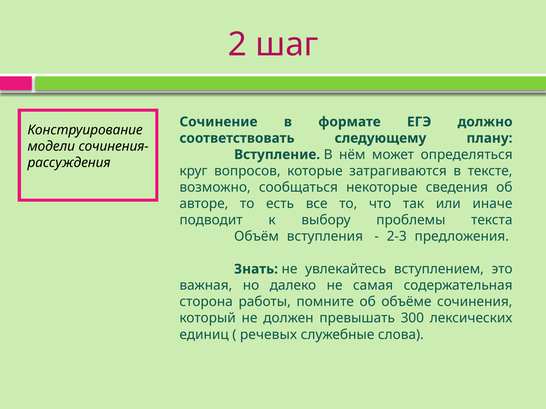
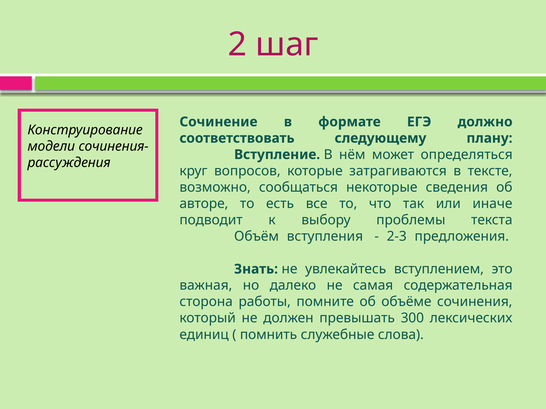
речевых: речевых -> помнить (269, 335)
